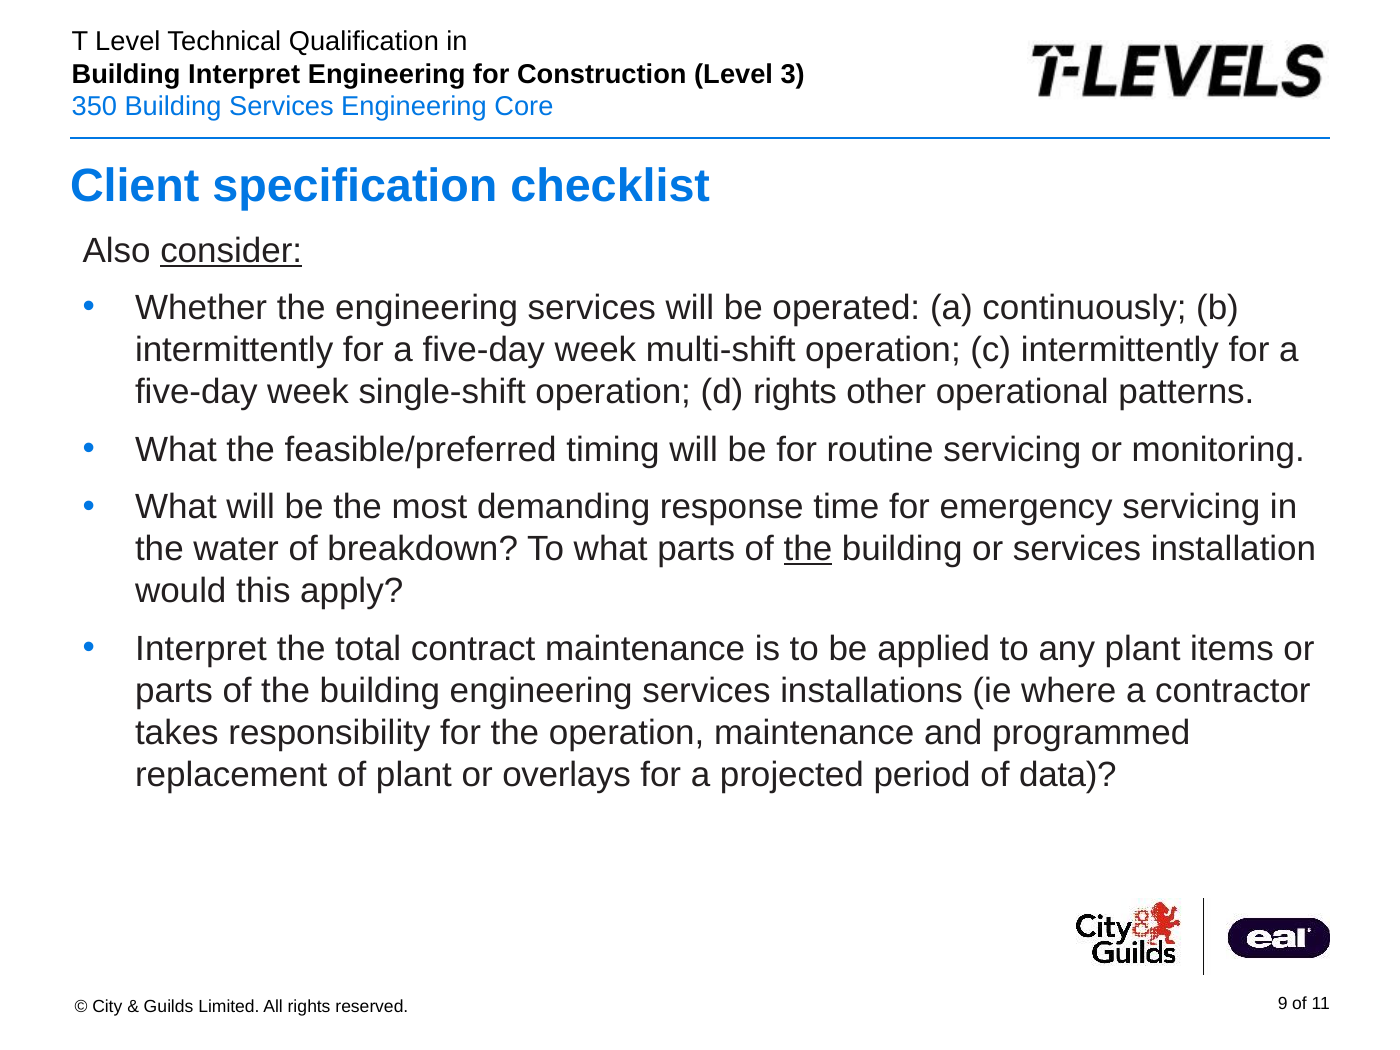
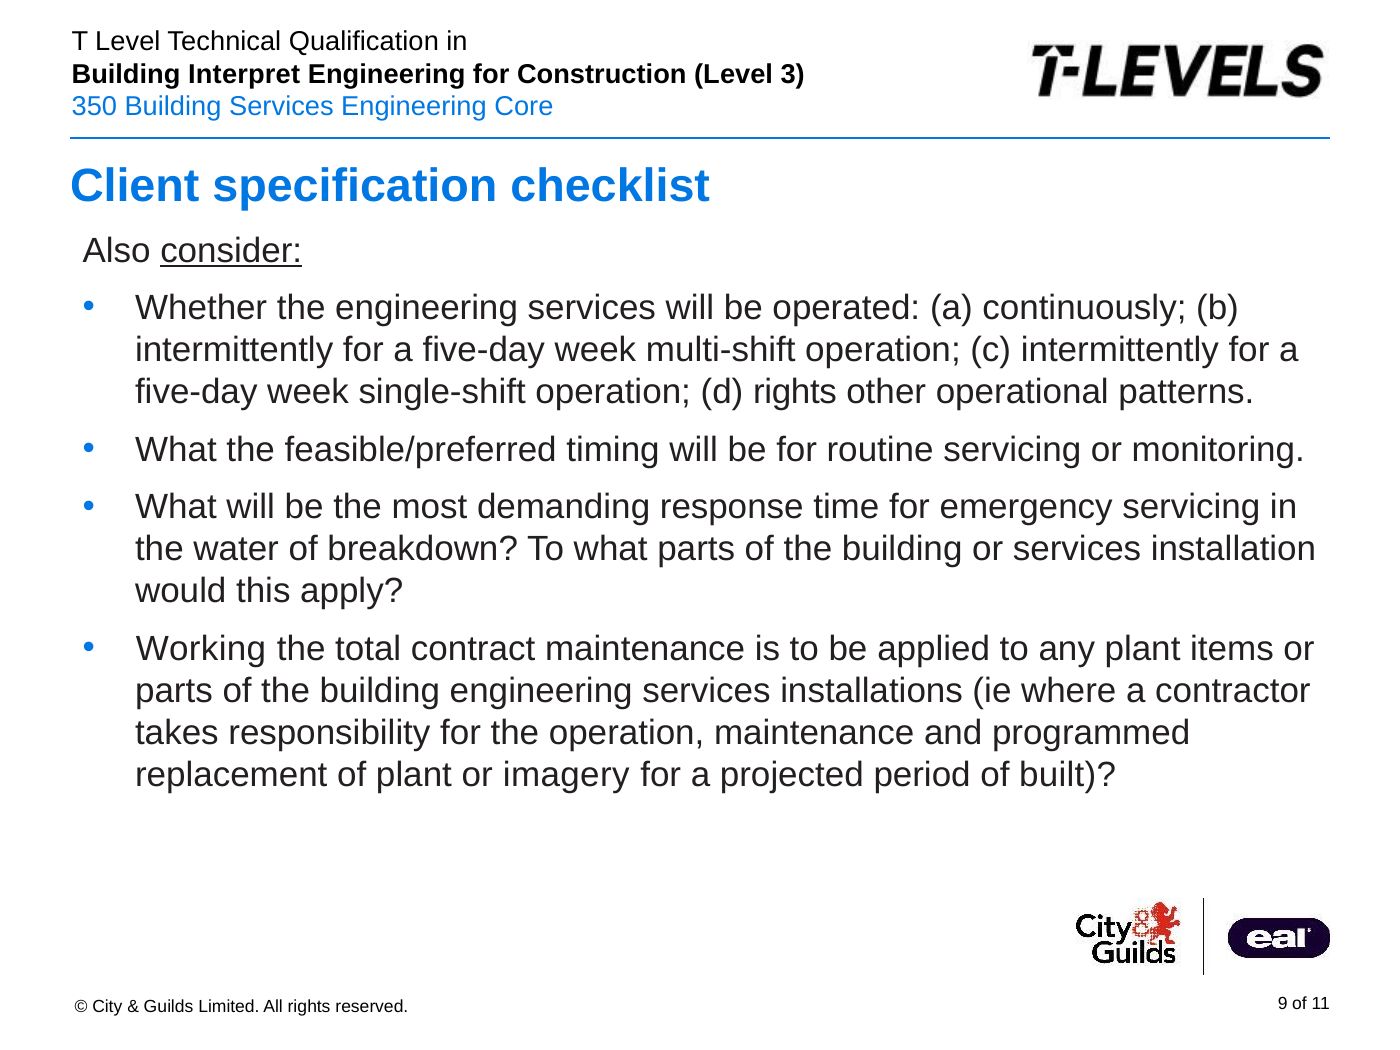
the underline: present -> none (808, 549)
Interpret: Interpret -> Working (201, 649)
overlays: overlays -> imagery (566, 775)
data: data -> built (1068, 775)
